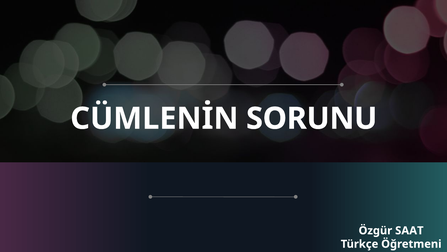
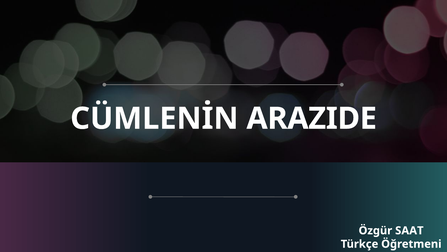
SORUNU: SORUNU -> ARAZIDE (312, 118)
